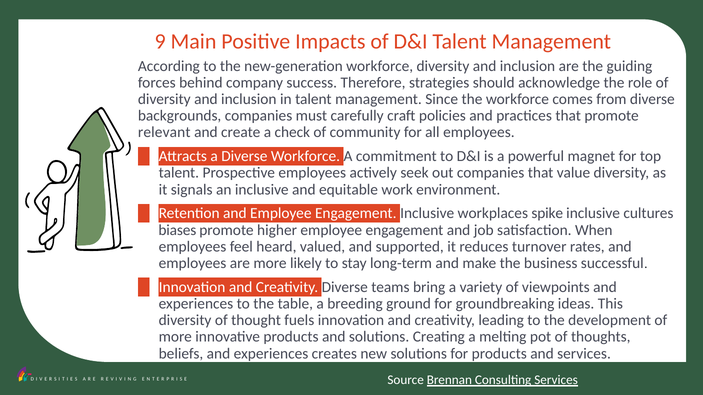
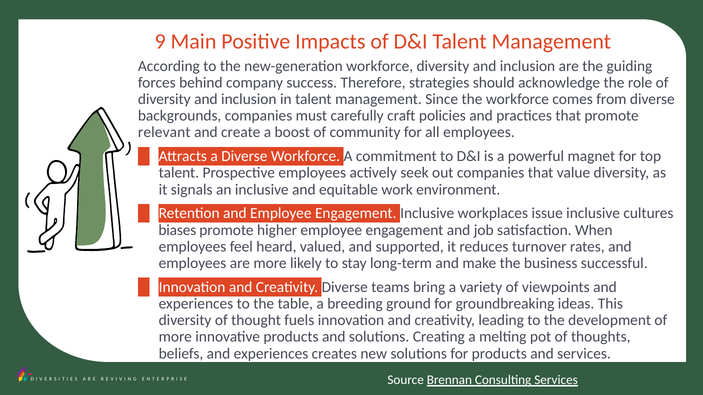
check: check -> boost (292, 133)
spike: spike -> issue (547, 214)
